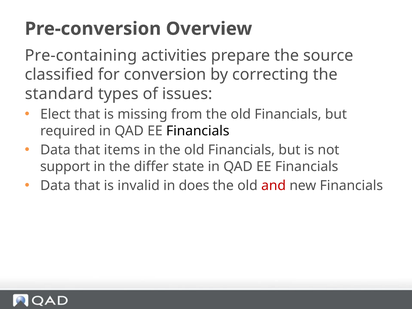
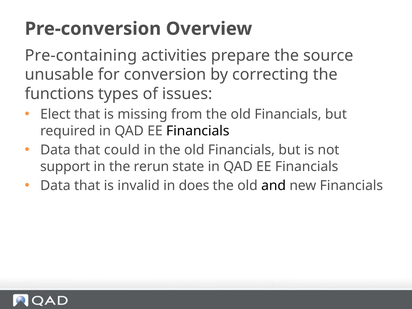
classified: classified -> unusable (59, 75)
standard: standard -> functions (59, 94)
items: items -> could (122, 150)
differ: differ -> rerun (151, 167)
and colour: red -> black (274, 186)
